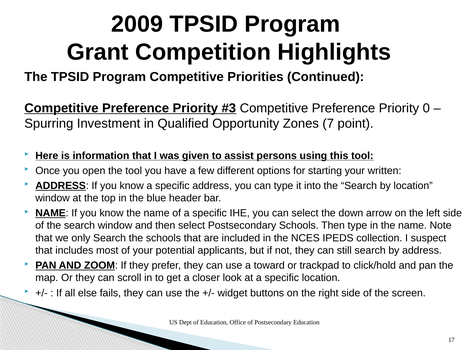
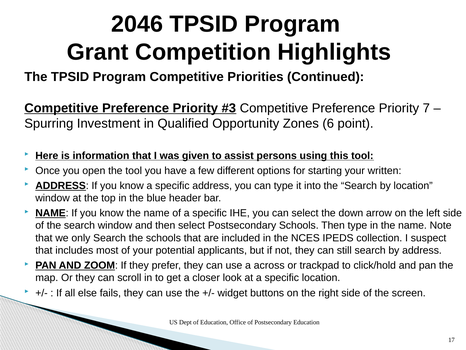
2009: 2009 -> 2046 (137, 24)
0: 0 -> 7 (426, 108)
7: 7 -> 6 (328, 123)
toward: toward -> across (269, 265)
